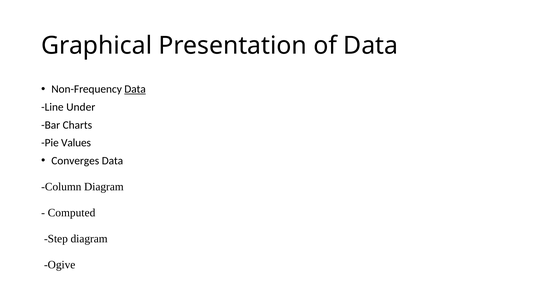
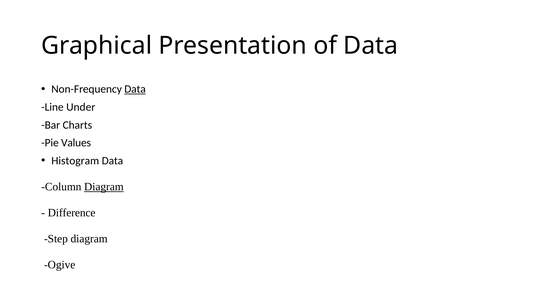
Converges: Converges -> Histogram (75, 160)
Diagram underline: none -> present (104, 186)
Computed: Computed -> Difference (72, 212)
